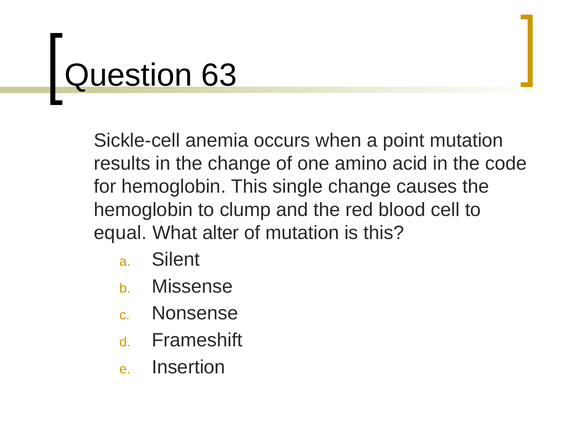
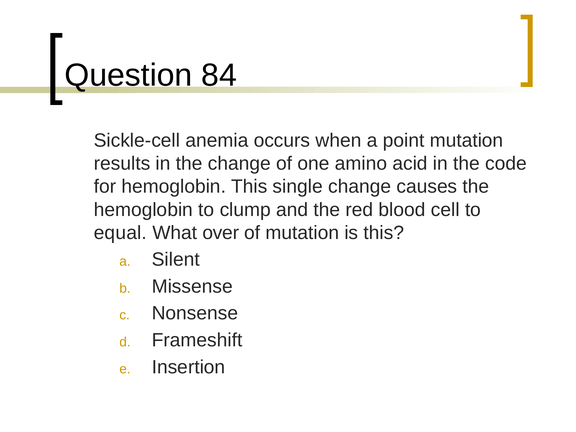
63: 63 -> 84 (219, 75)
alter: alter -> over (221, 233)
